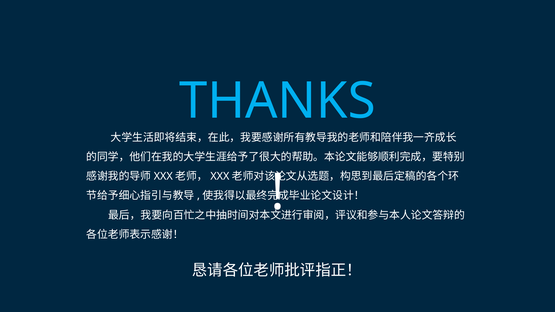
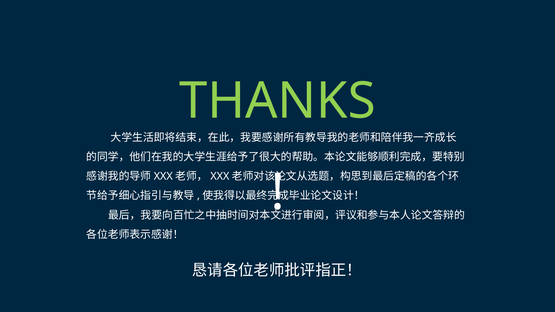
THANKS colour: light blue -> light green (277, 101)
